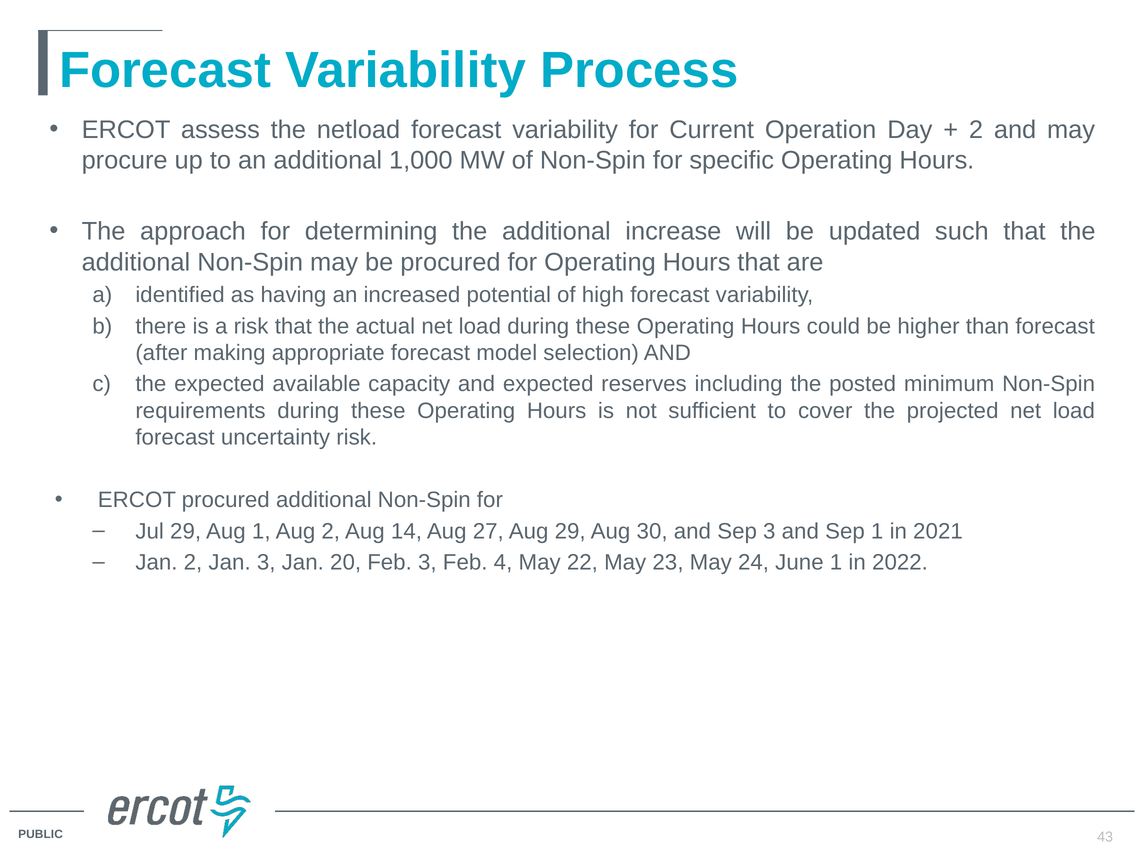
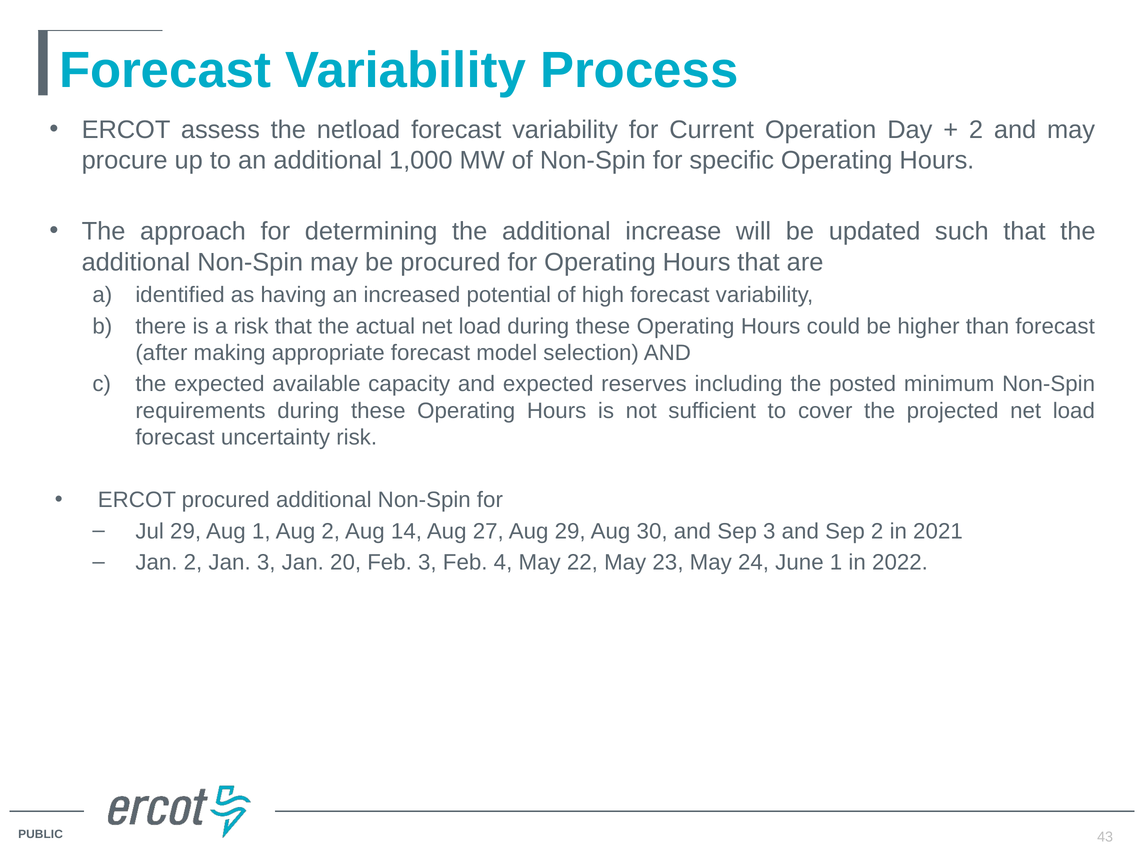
Sep 1: 1 -> 2 (877, 532)
